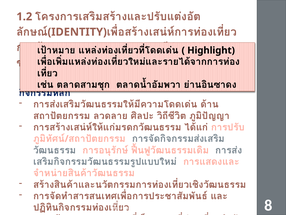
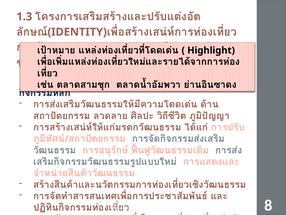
1.2: 1.2 -> 1.3 (24, 17)
